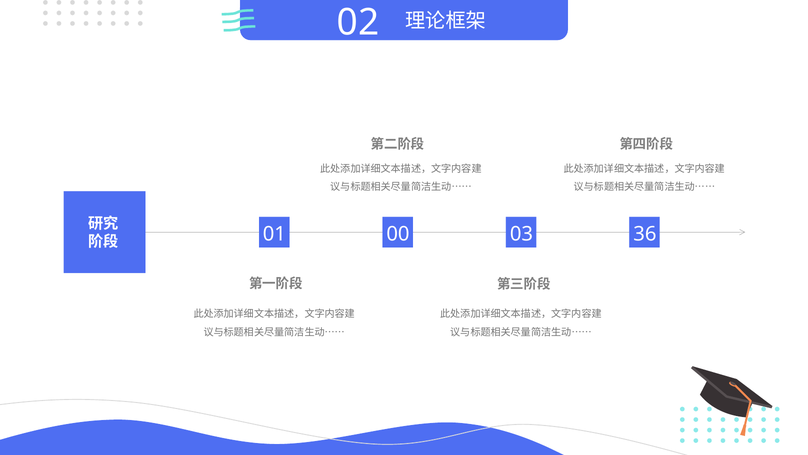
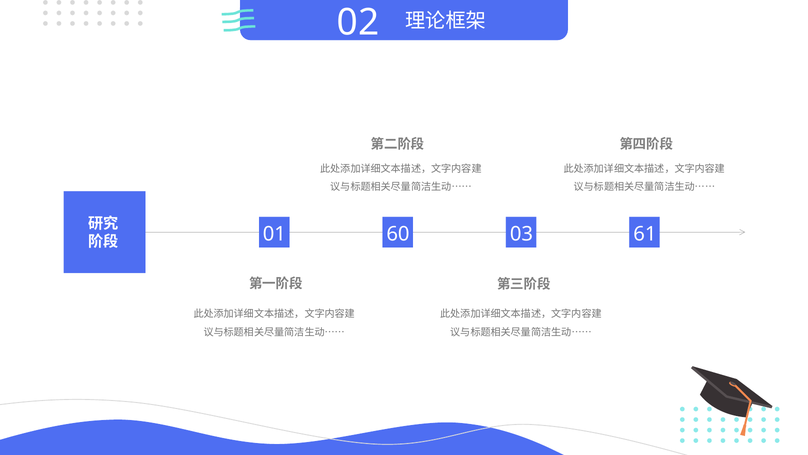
00: 00 -> 60 (398, 234)
36: 36 -> 61 (645, 234)
